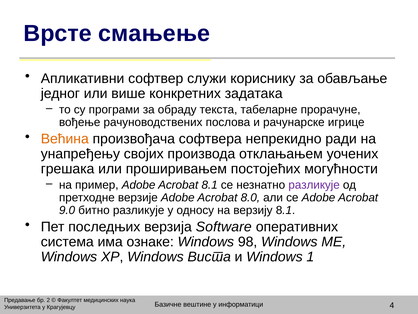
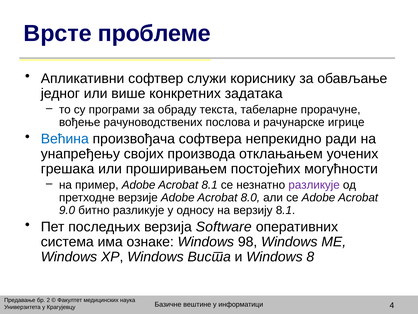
смањење: смањење -> проблеме (154, 33)
Већина colour: orange -> blue (65, 139)
1: 1 -> 8 (310, 257)
